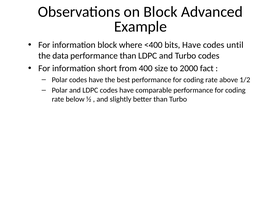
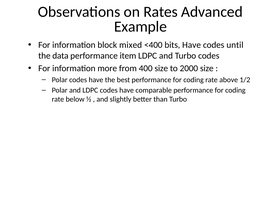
on Block: Block -> Rates (161, 12)
where: where -> mixed (131, 45)
performance than: than -> item (128, 56)
short: short -> more (107, 68)
2000 fact: fact -> size (207, 68)
